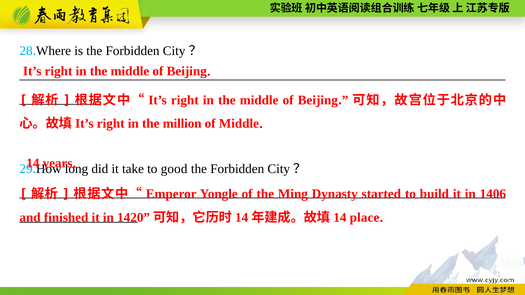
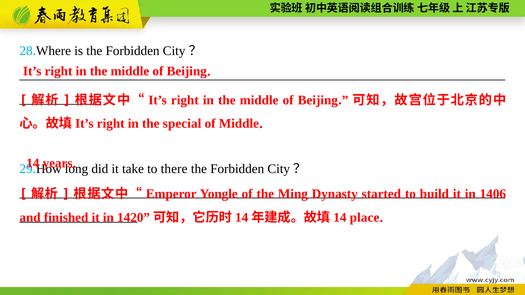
million: million -> special (182, 124)
good: good -> there (174, 169)
